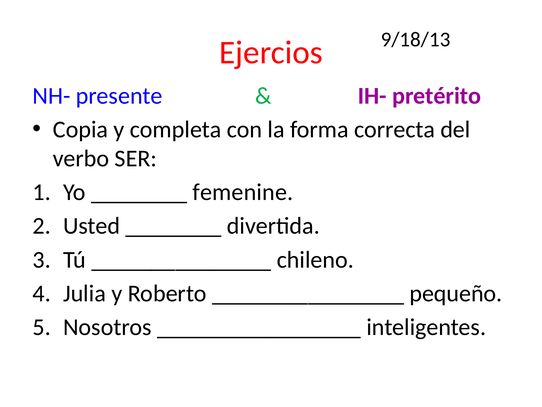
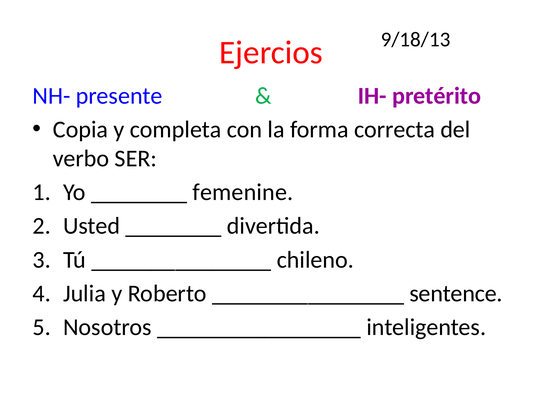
pequeño: pequeño -> sentence (456, 293)
